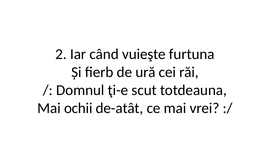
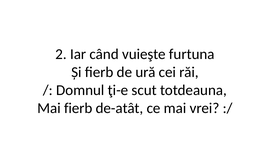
Mai ochii: ochii -> fierb (78, 108)
